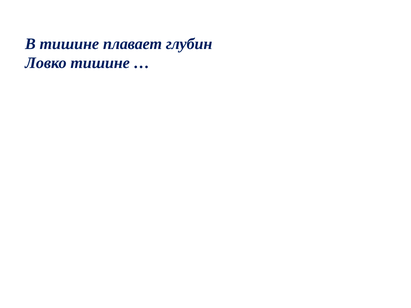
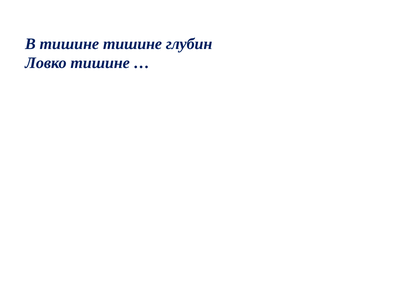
тишине плавает: плавает -> тишине (133, 44)
